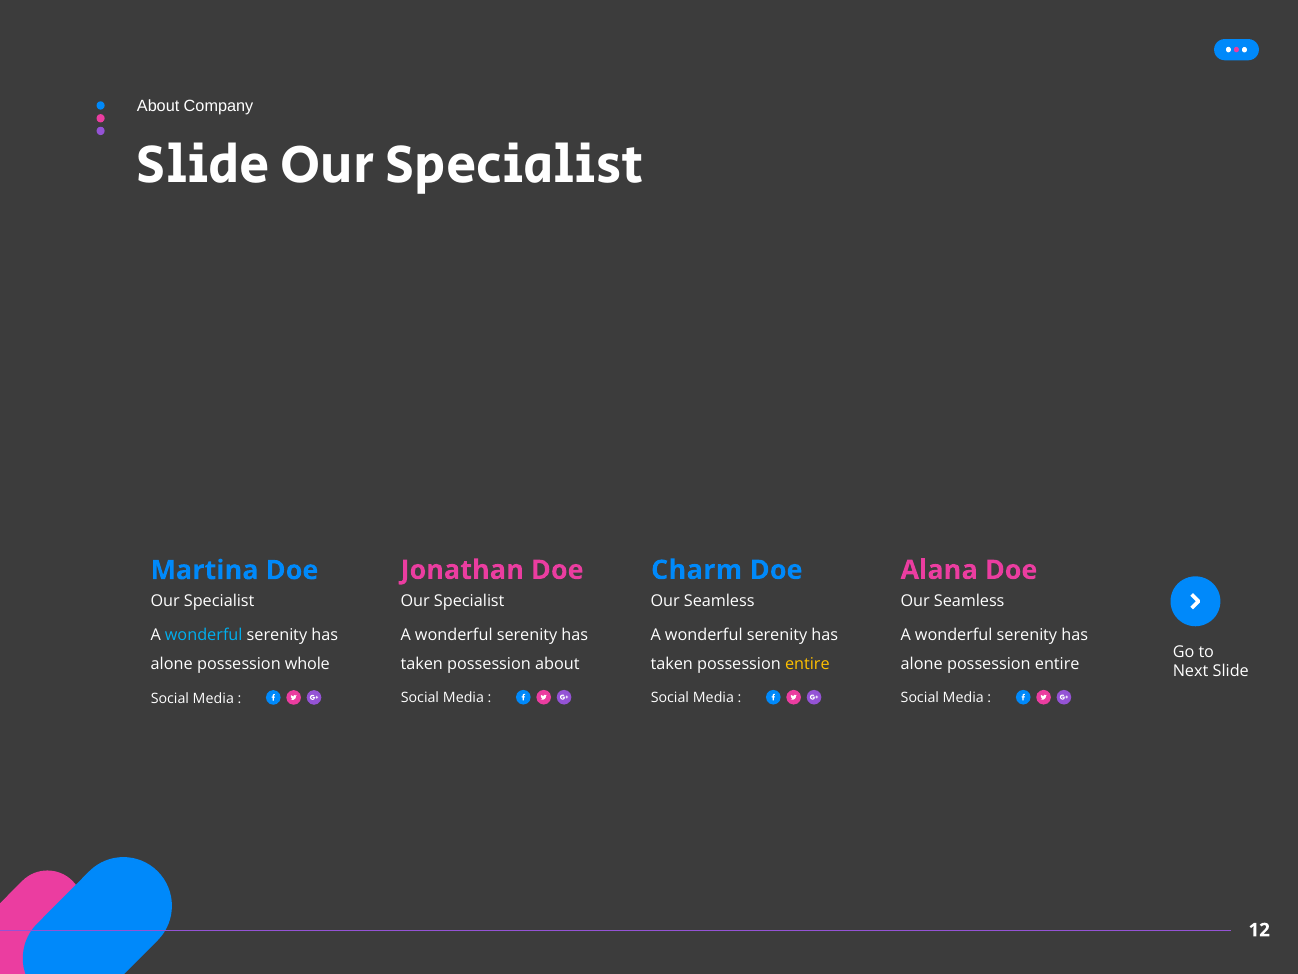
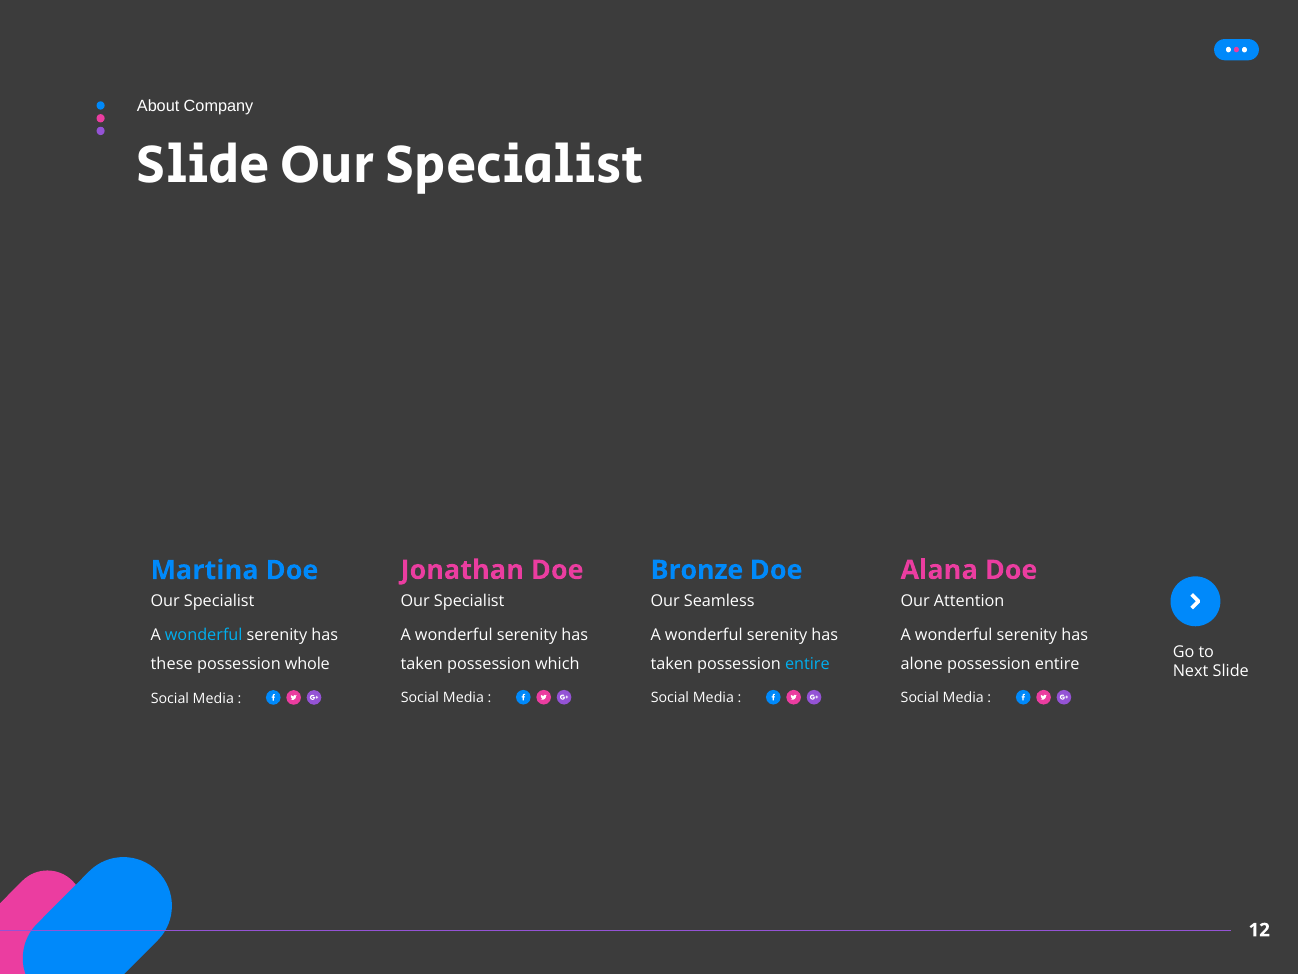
Charm: Charm -> Bronze (697, 570)
Seamless: Seamless -> Attention (969, 600)
possession about: about -> which (557, 664)
entire colour: yellow -> light blue (807, 664)
alone: alone -> these (172, 664)
